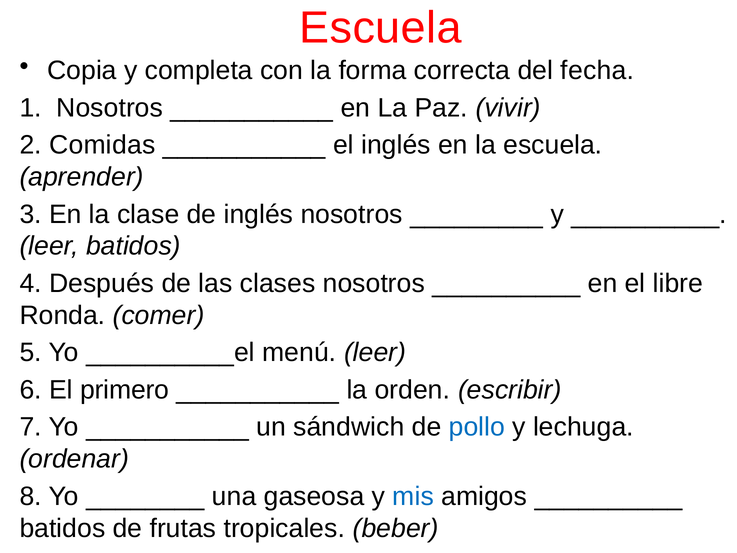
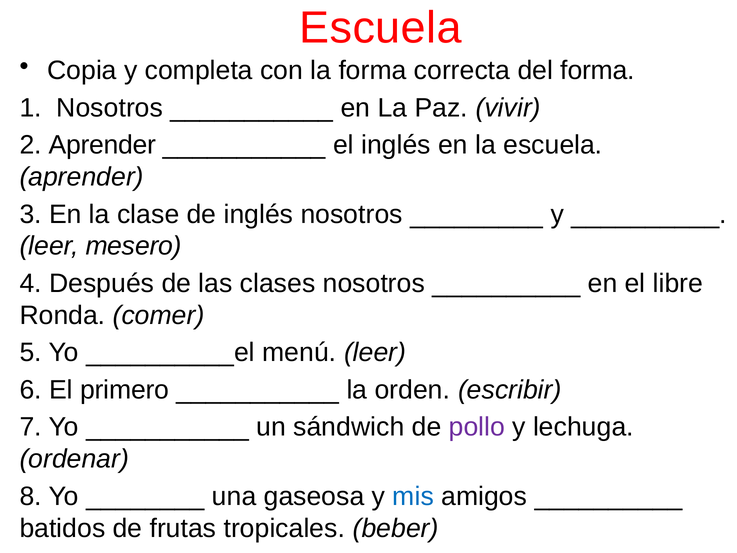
del fecha: fecha -> forma (598, 71)
2 Comidas: Comidas -> Aprender (102, 145)
leer batidos: batidos -> mesero (134, 246)
pollo colour: blue -> purple (477, 427)
